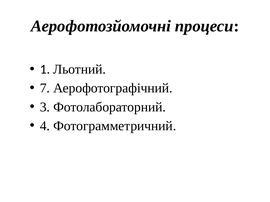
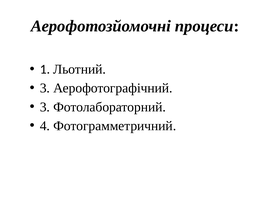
7: 7 -> 3 (45, 88)
